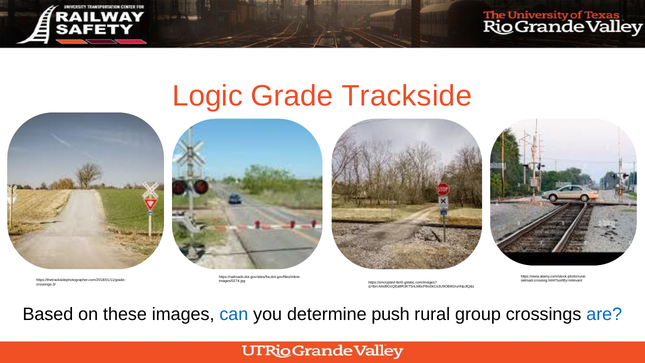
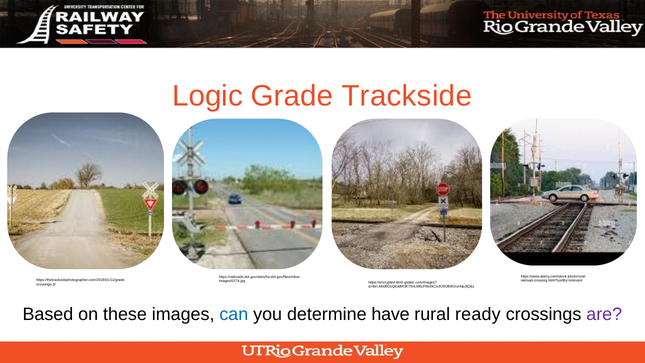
push: push -> have (391, 314)
group: group -> ready (478, 314)
are colour: blue -> purple (604, 314)
